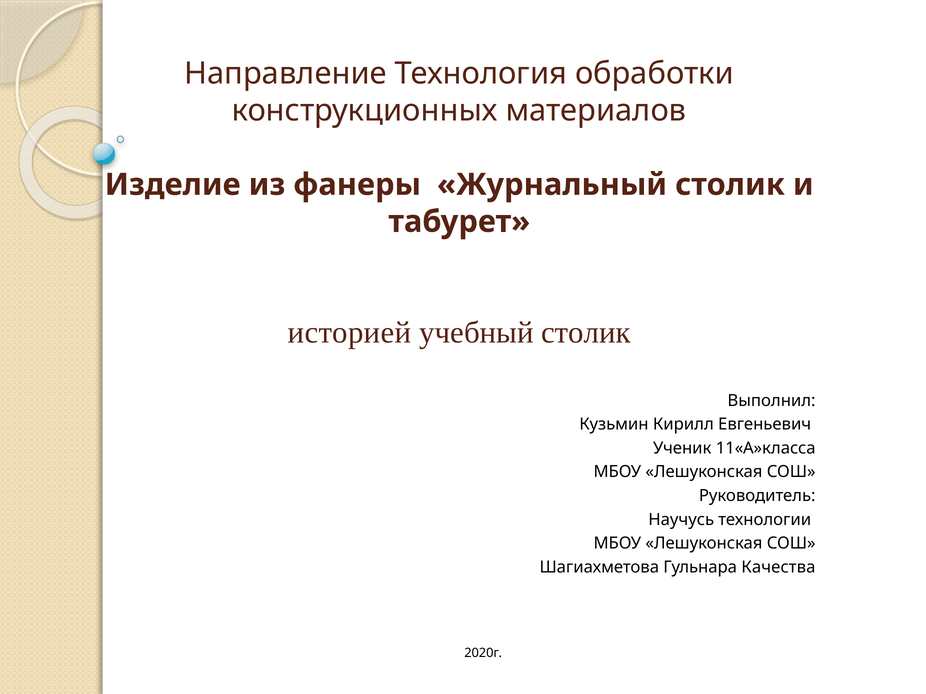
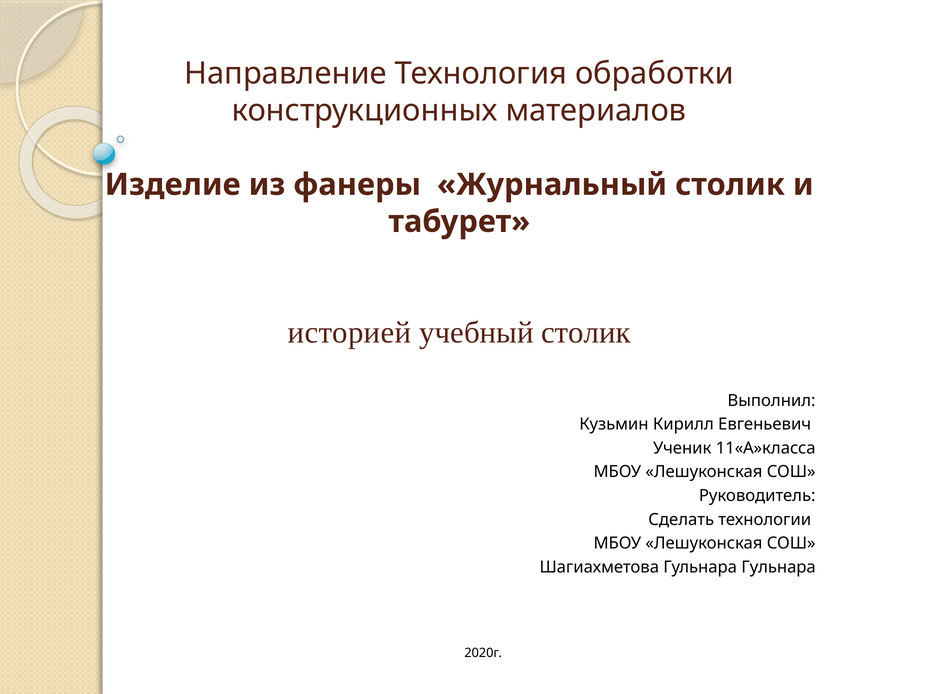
Научусь: Научусь -> Сделать (681, 520)
Гульнара Качества: Качества -> Гульнара (779, 568)
